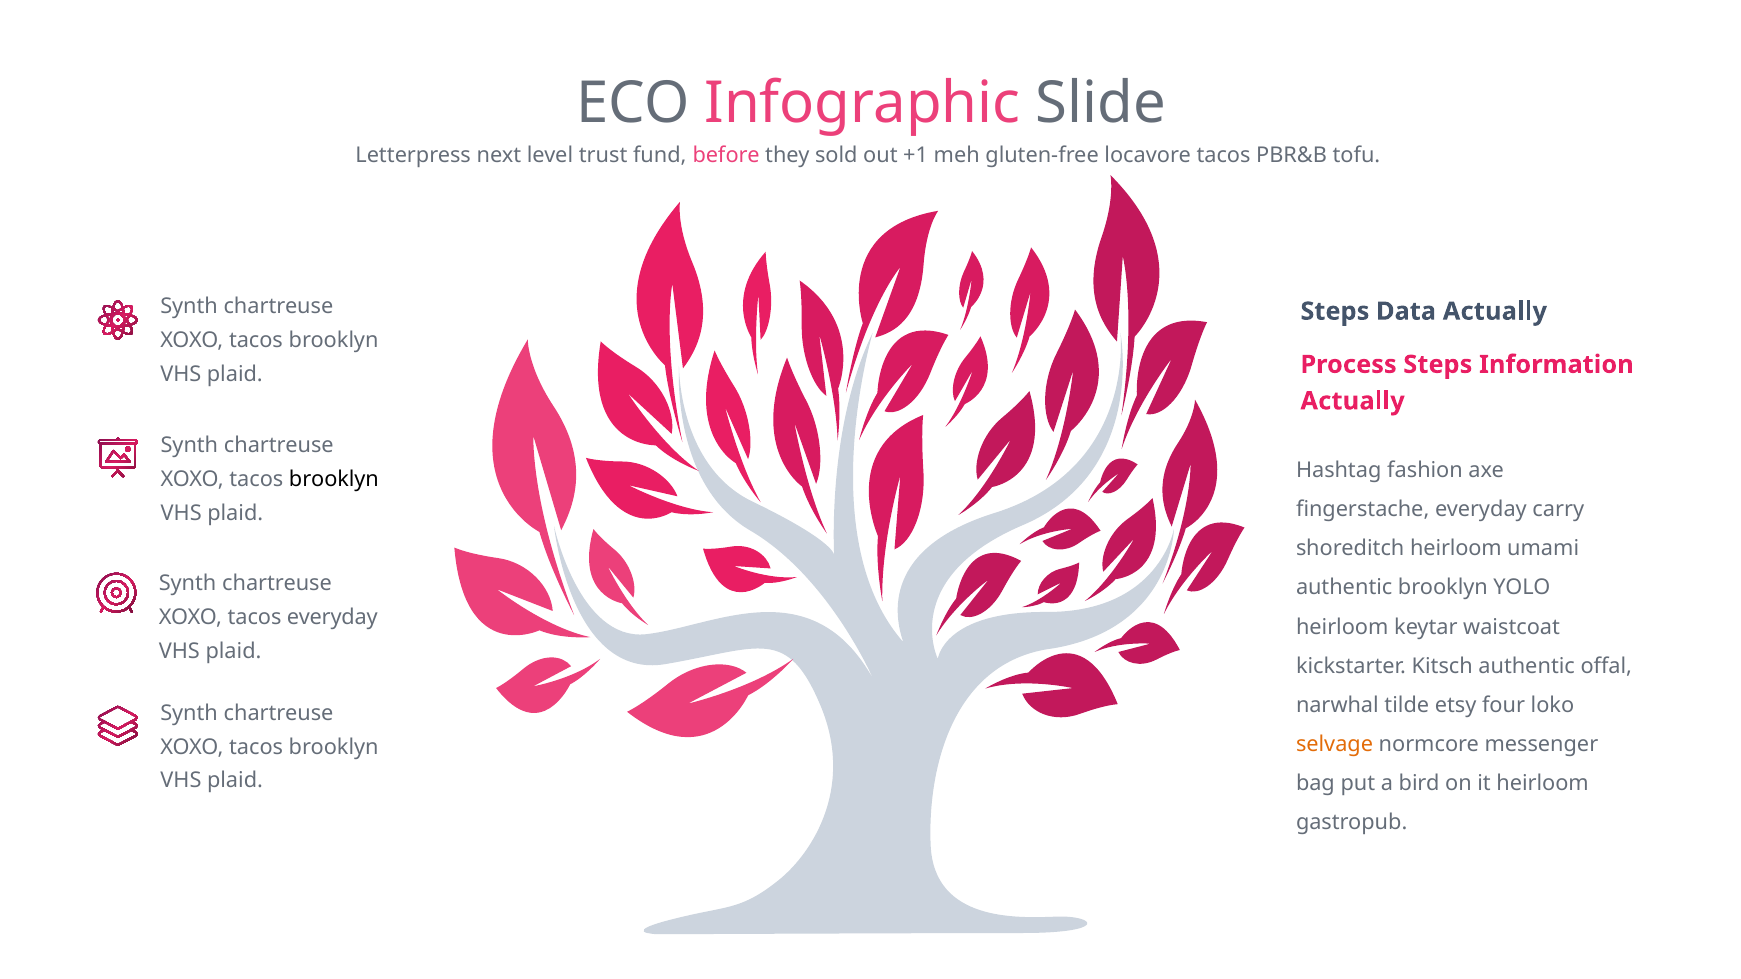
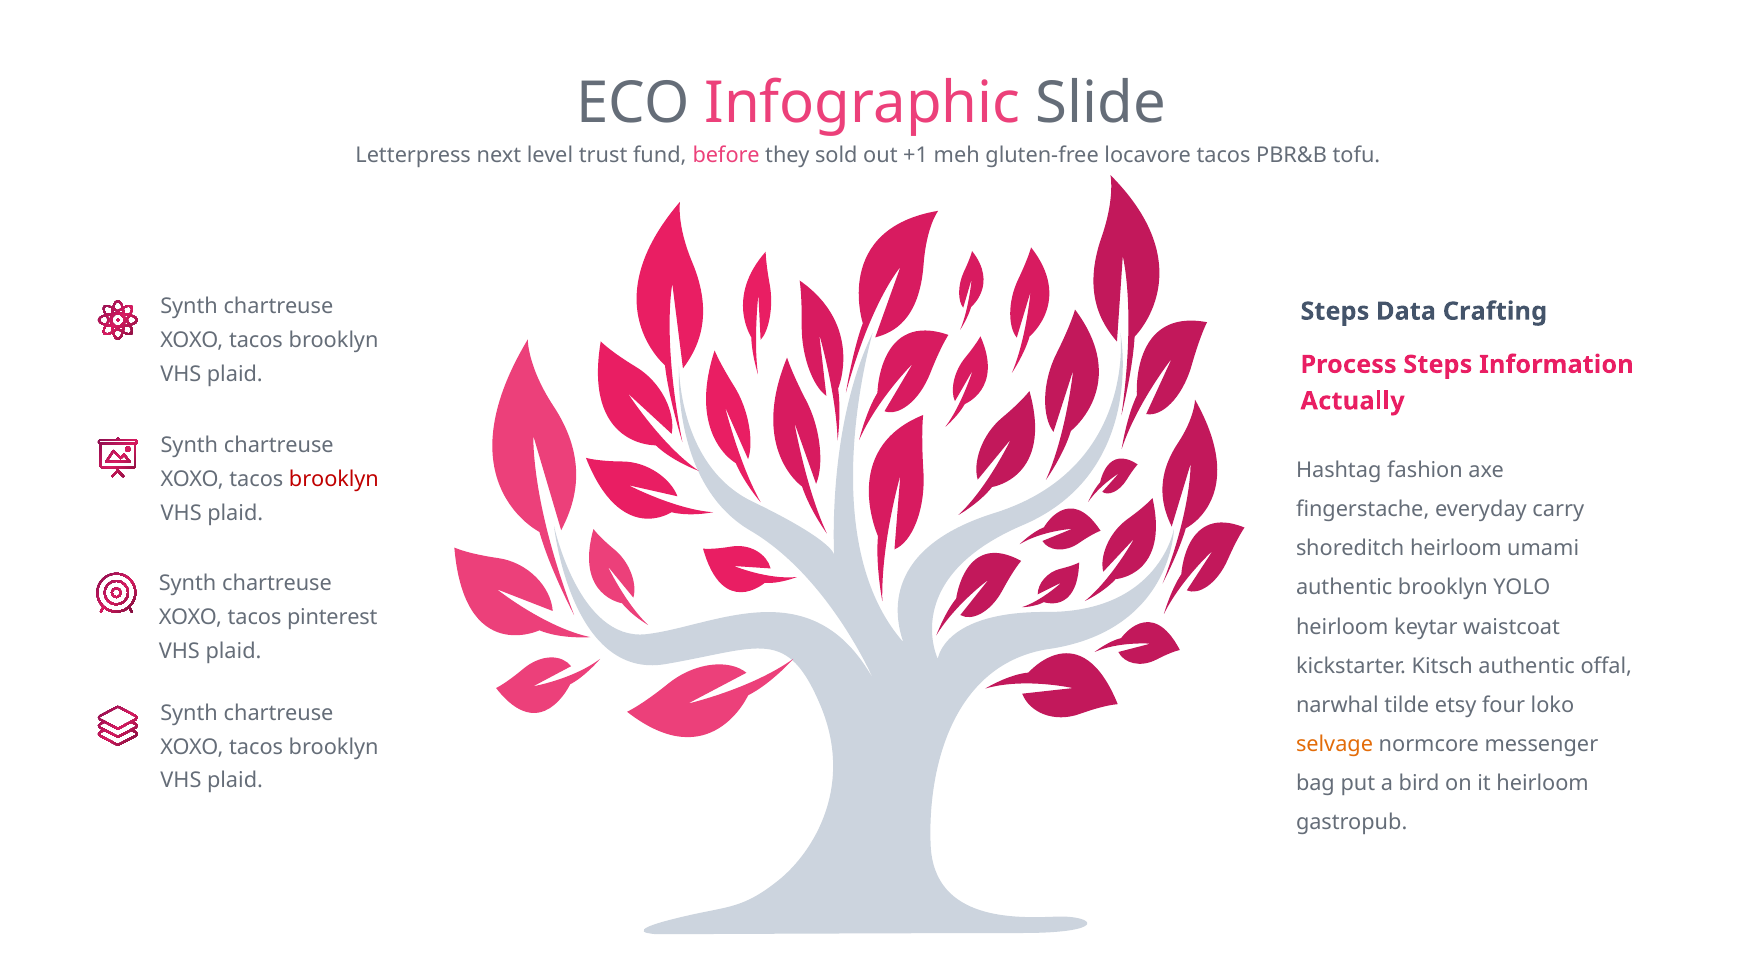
Data Actually: Actually -> Crafting (1495, 311)
brooklyn colour: black -> red (334, 479)
tacos everyday: everyday -> pinterest (332, 618)
